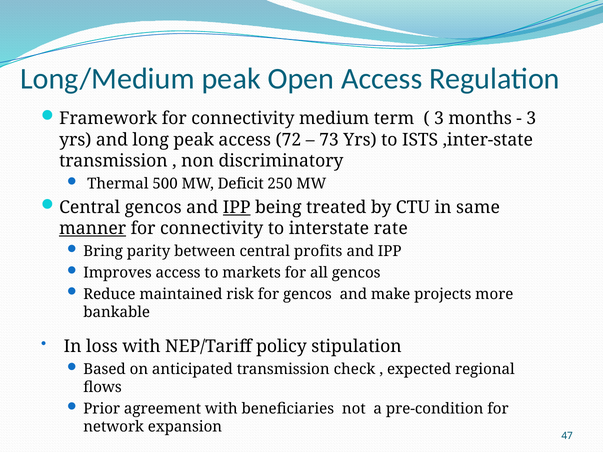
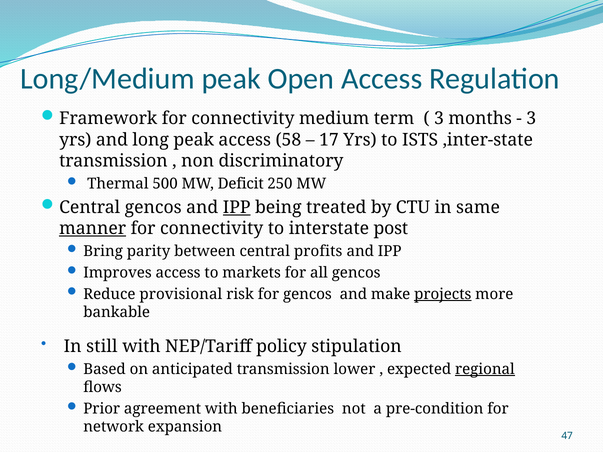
72: 72 -> 58 (288, 140)
73: 73 -> 17 (329, 140)
rate: rate -> post (391, 229)
maintained: maintained -> provisional (181, 294)
projects underline: none -> present (443, 294)
loss: loss -> still (102, 347)
check: check -> lower (355, 369)
regional underline: none -> present (485, 369)
